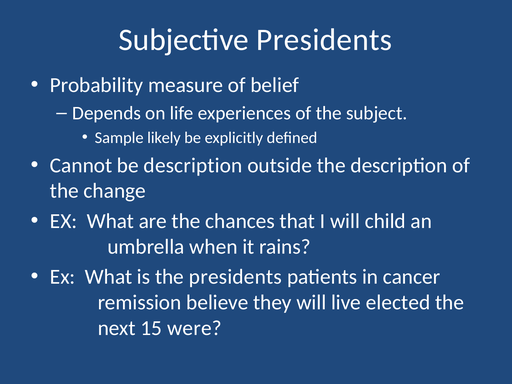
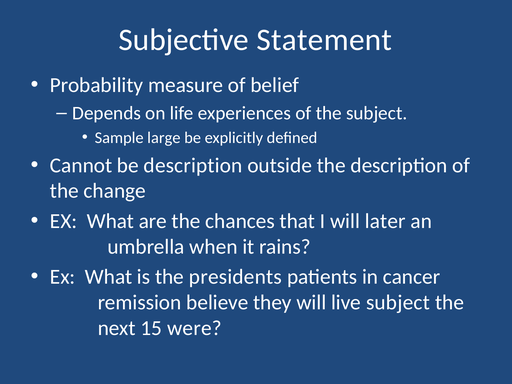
Subjective Presidents: Presidents -> Statement (324, 40)
likely: likely -> large (164, 138)
child: child -> later (385, 221)
live elected: elected -> subject (398, 302)
